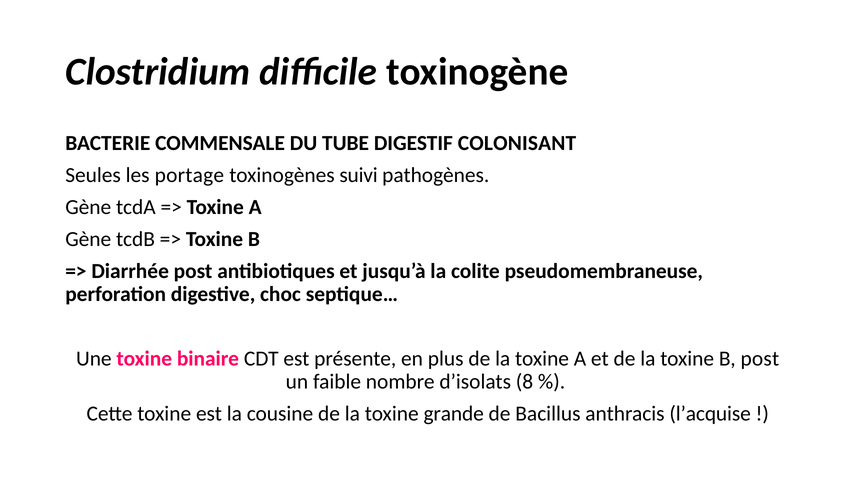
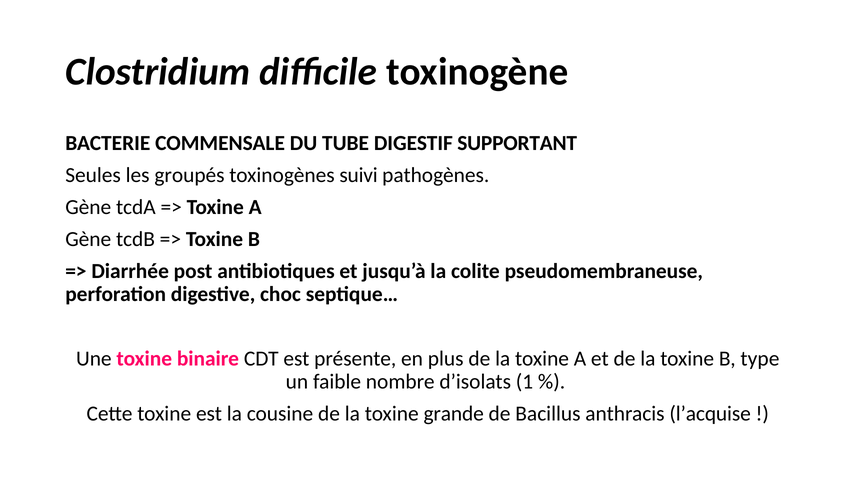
COLONISANT: COLONISANT -> SUPPORTANT (517, 143)
portage: portage -> groupés (190, 175)
B post: post -> type (760, 358)
8: 8 -> 1 (524, 381)
